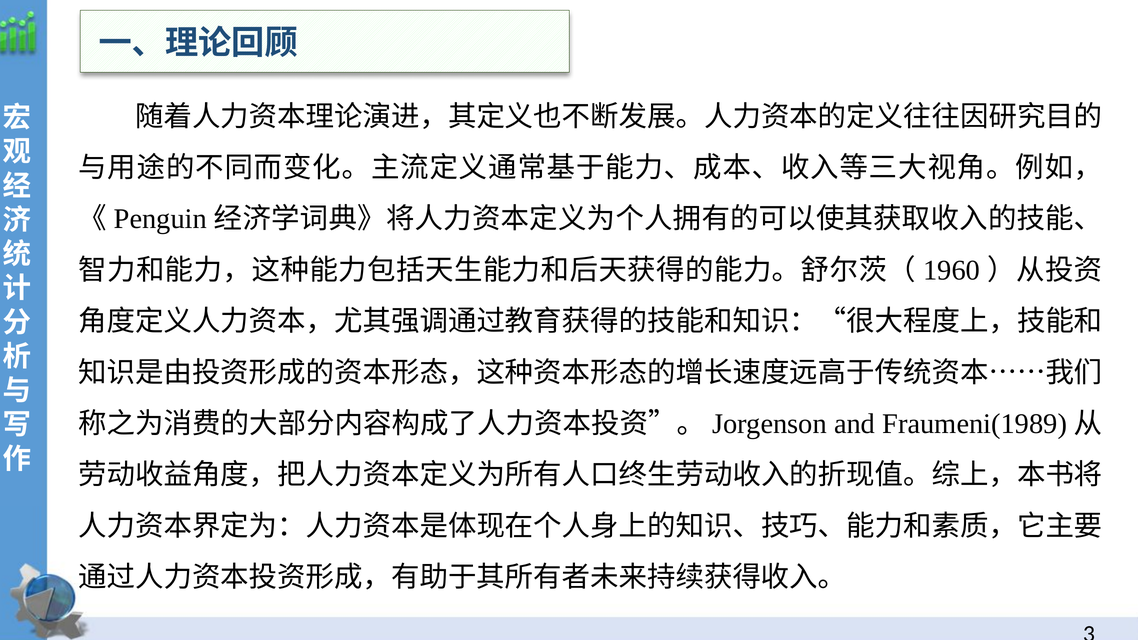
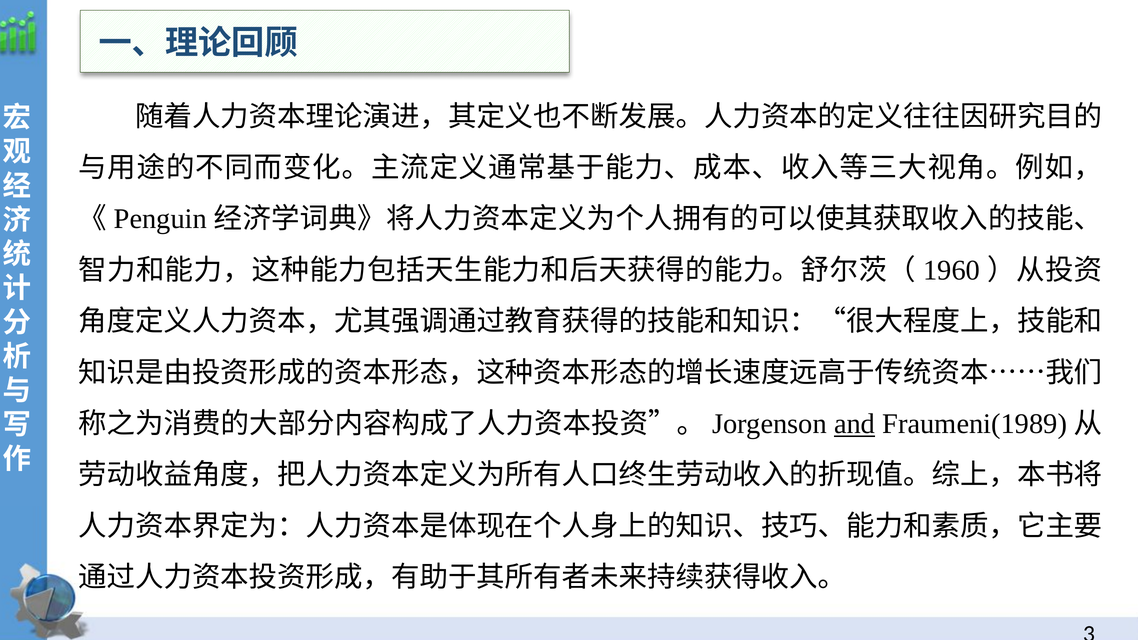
and underline: none -> present (855, 424)
